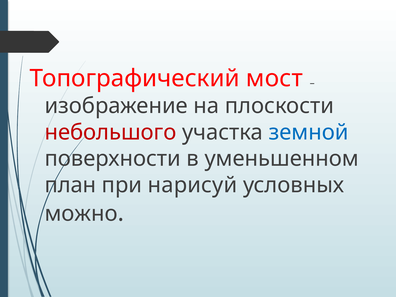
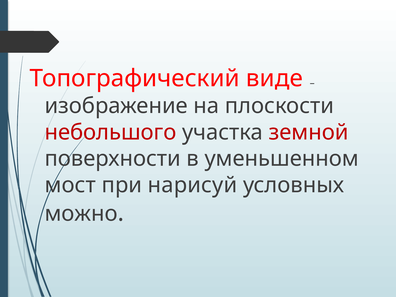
мост: мост -> виде (274, 78)
земной colour: blue -> red (309, 132)
план: план -> мост (70, 185)
